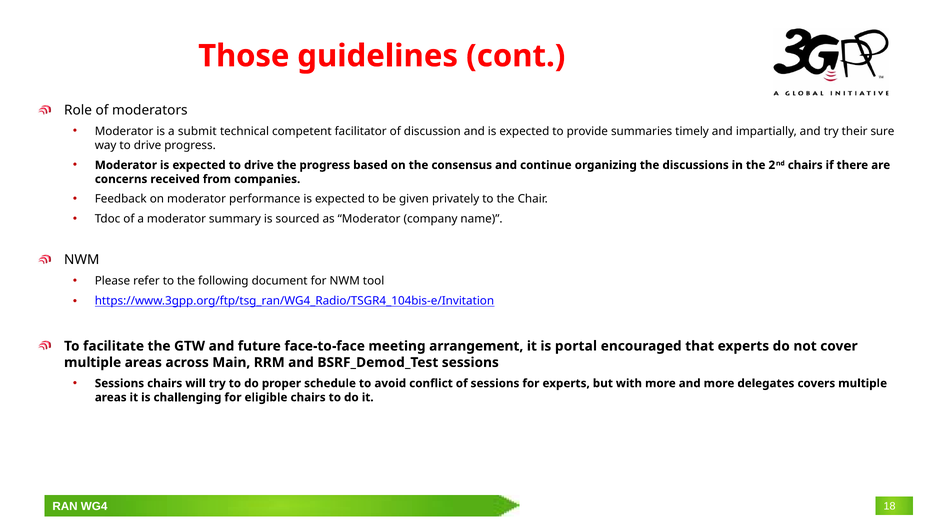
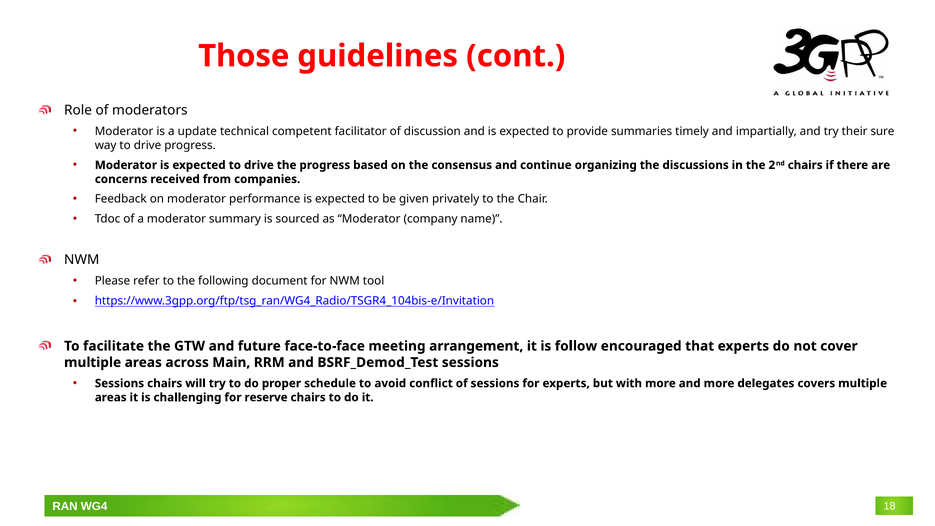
submit: submit -> update (197, 131)
portal: portal -> follow (576, 346)
eligible: eligible -> reserve (266, 397)
